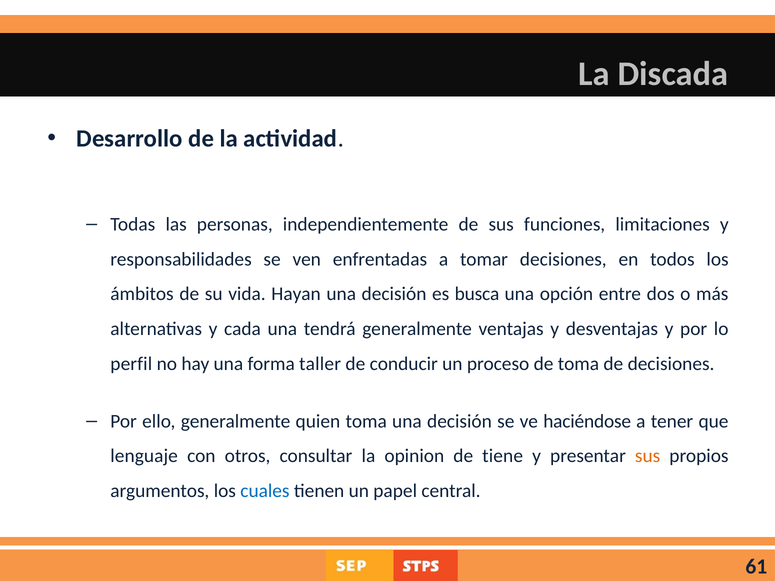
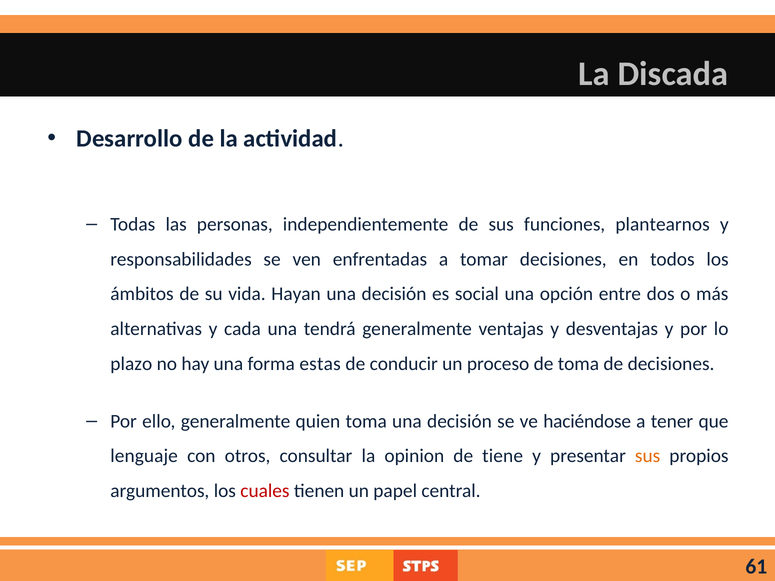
limitaciones: limitaciones -> plantearnos (663, 224)
busca: busca -> social (477, 294)
perfil: perfil -> plazo (131, 364)
taller: taller -> estas (320, 364)
cuales colour: blue -> red (265, 491)
